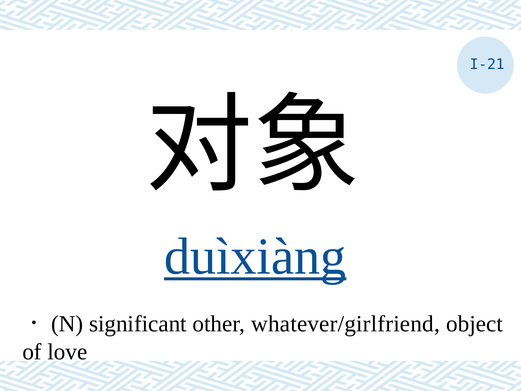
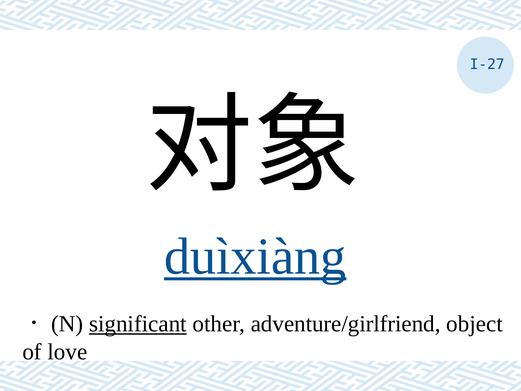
I-21: I-21 -> I-27 (487, 64)
significant underline: none -> present (138, 324)
whatever/girlfriend: whatever/girlfriend -> adventure/girlfriend (346, 324)
